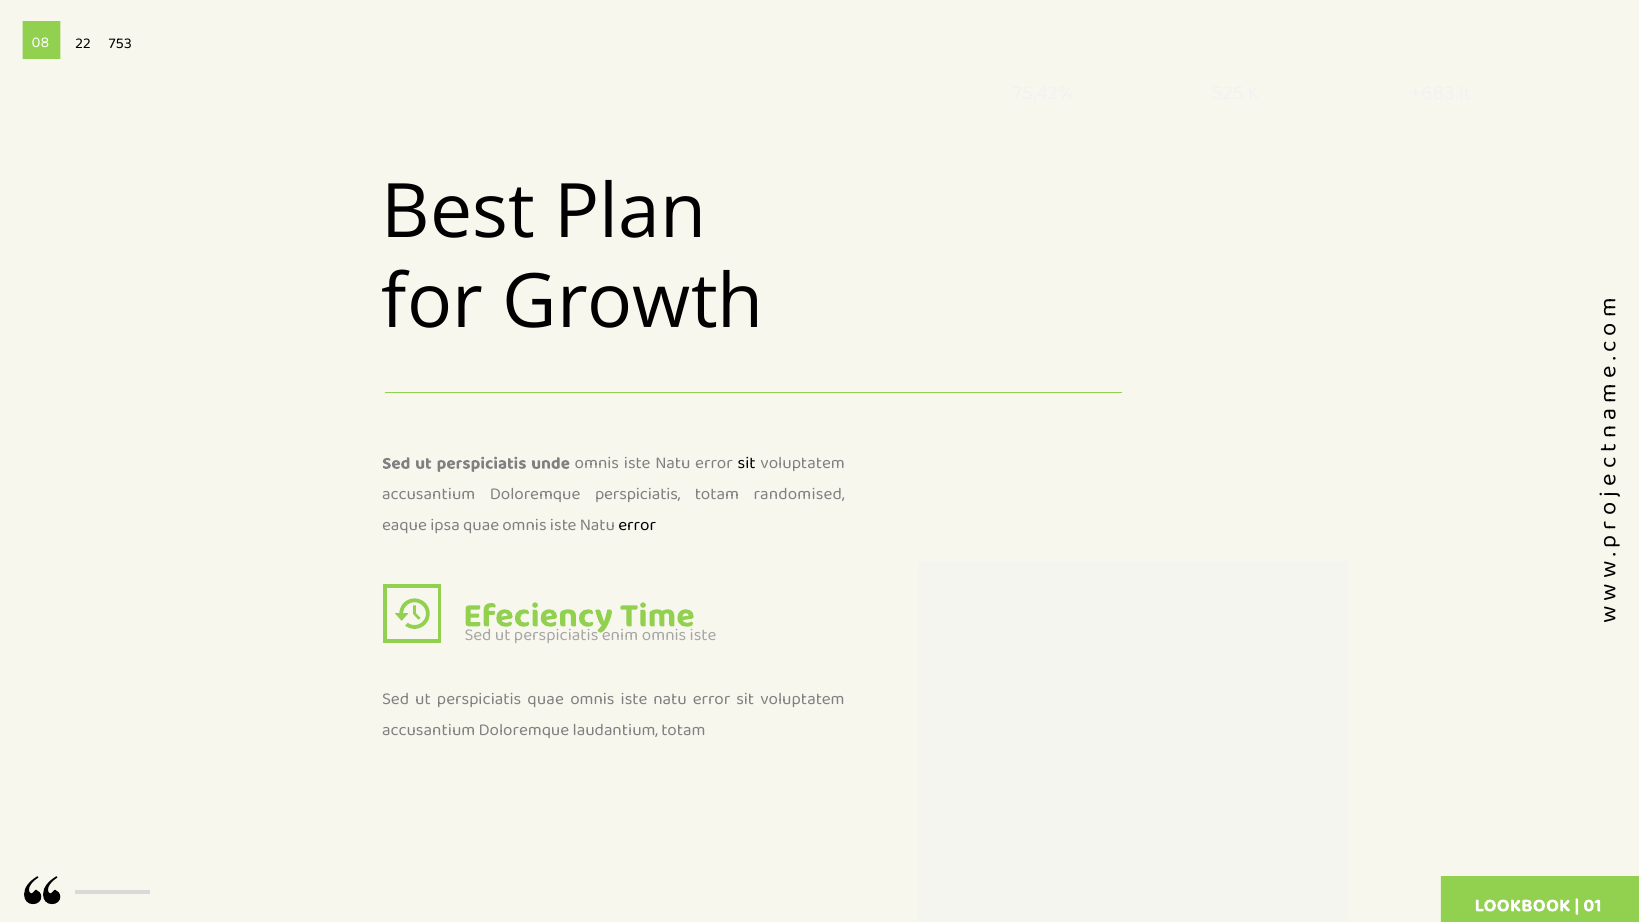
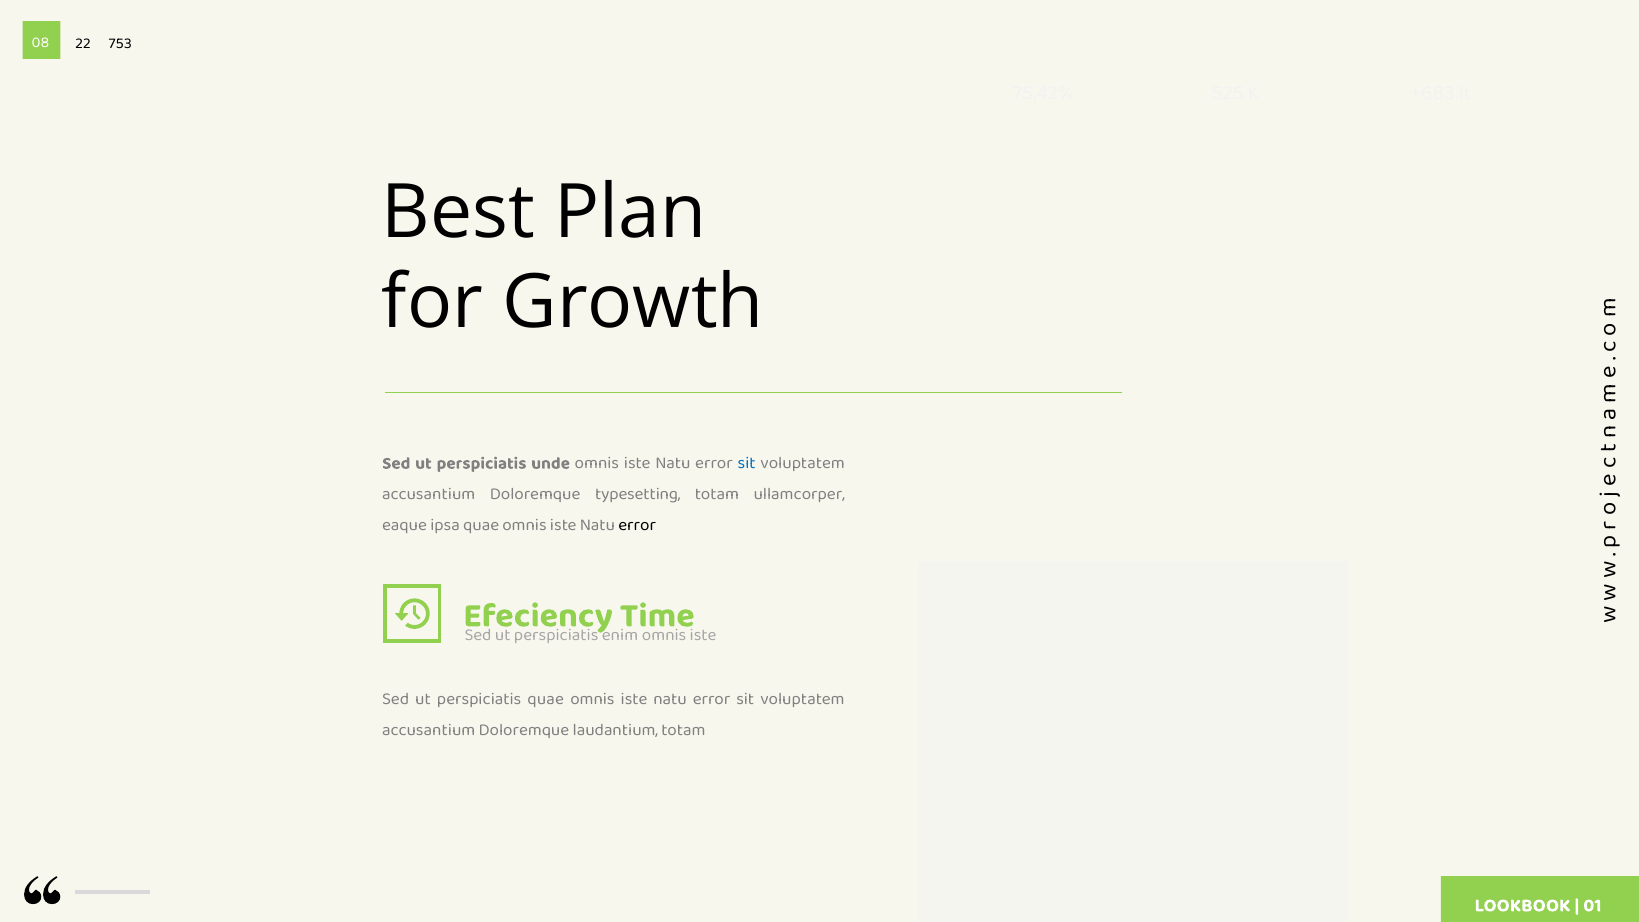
sit colour: black -> blue (747, 463)
Doloremque perspiciatis: perspiciatis -> typesetting (638, 494)
randomised: randomised -> ullamcorper (799, 494)
